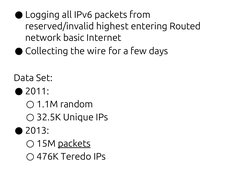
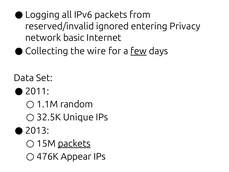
highest: highest -> ignored (112, 26)
Routed: Routed -> Privacy (185, 26)
few underline: none -> present (139, 51)
Teredo: Teredo -> Appear (76, 156)
